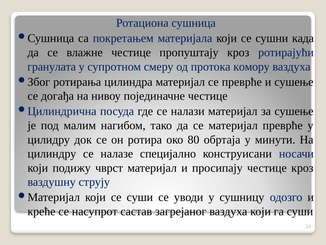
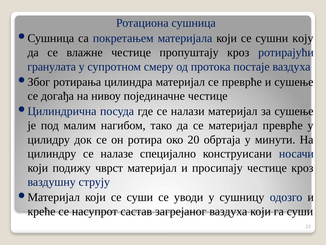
када: када -> коју (303, 38)
комору: комору -> постаје (251, 66)
80: 80 -> 20 (193, 139)
